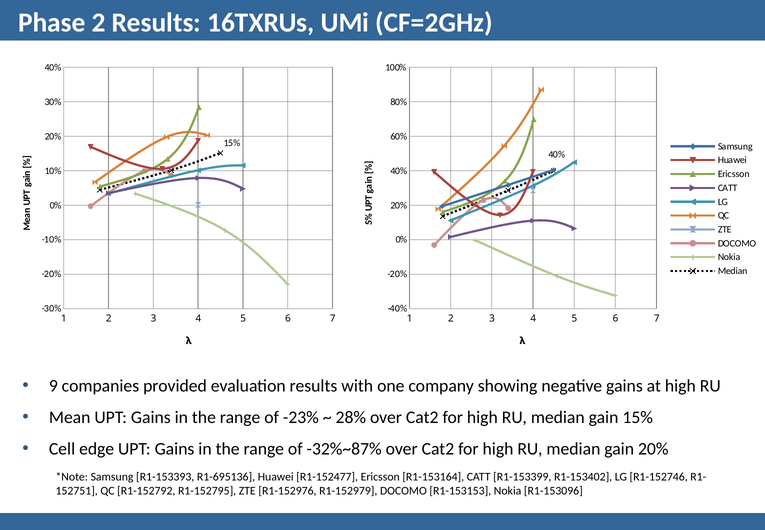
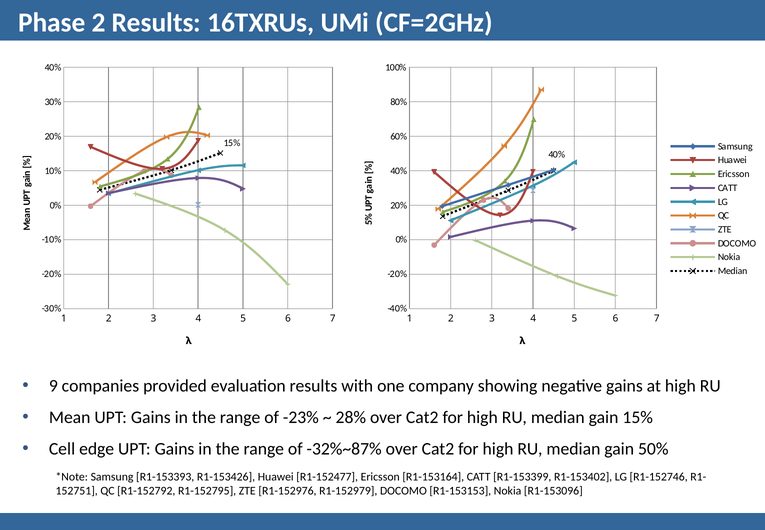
gain 20%: 20% -> 50% (653, 448)
R1-695136: R1-695136 -> R1-153426 (226, 476)
